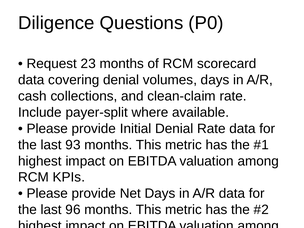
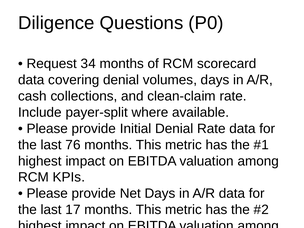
23: 23 -> 34 (88, 64)
93: 93 -> 76 (73, 145)
96: 96 -> 17 (73, 210)
